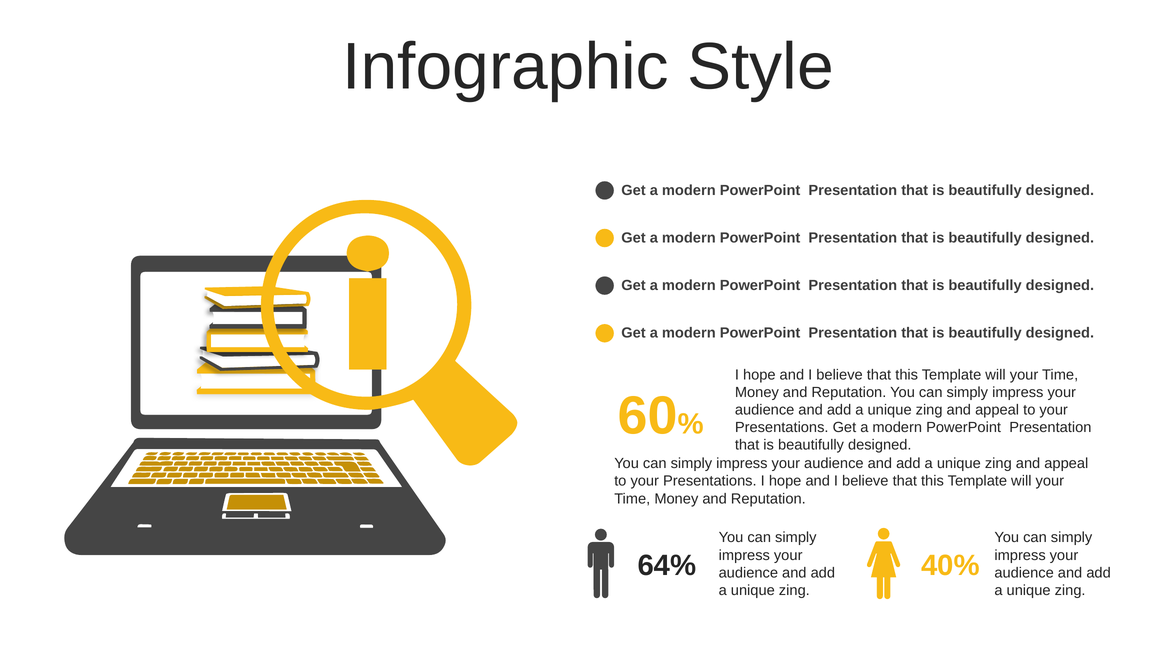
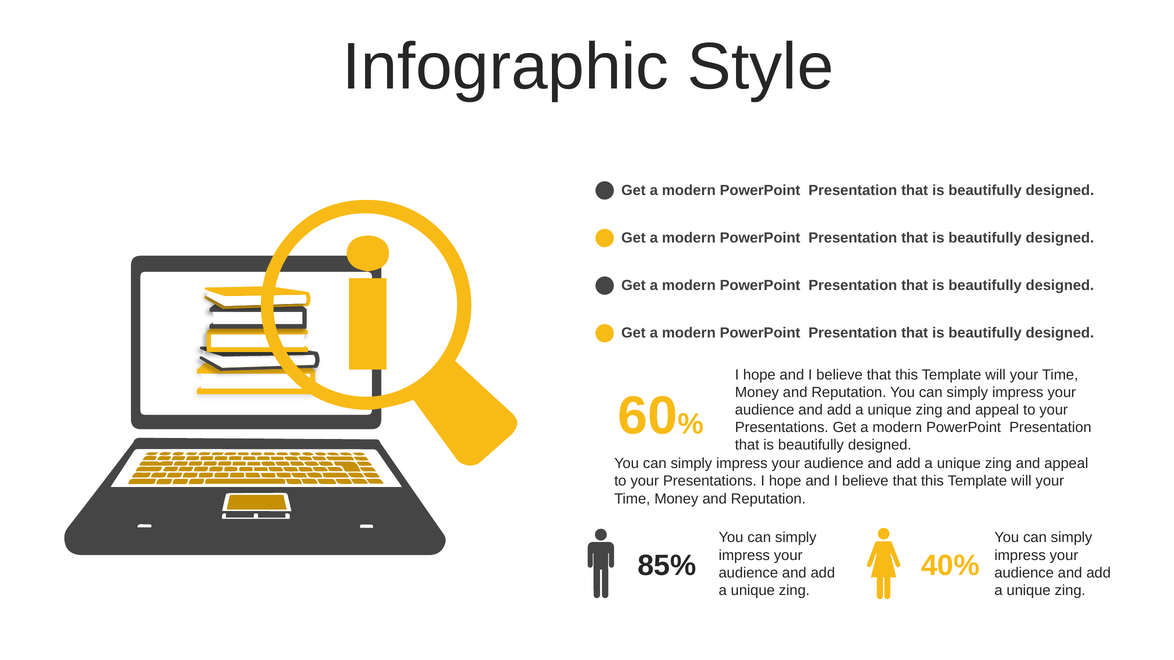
64%: 64% -> 85% (667, 566)
